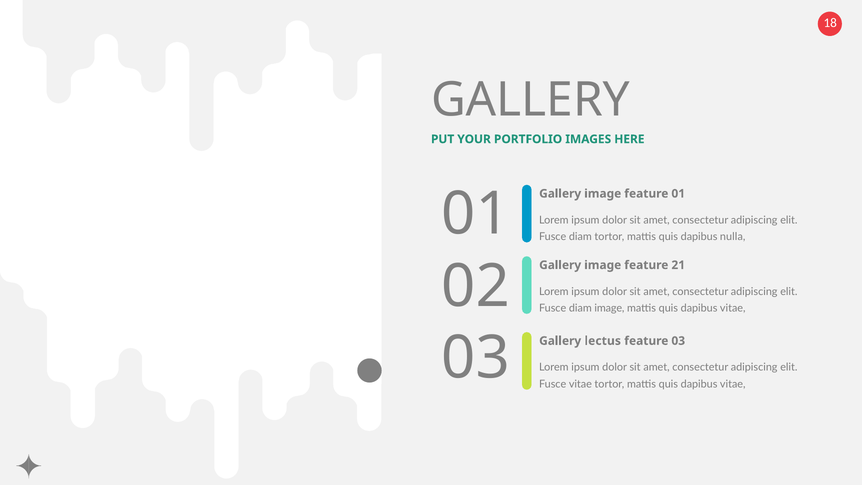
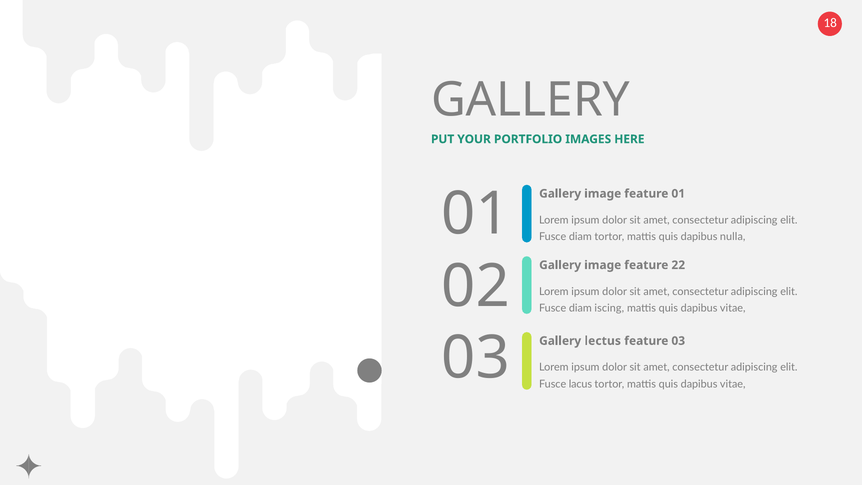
21: 21 -> 22 (678, 265)
diam image: image -> iscing (609, 308)
Fusce vitae: vitae -> lacus (580, 384)
